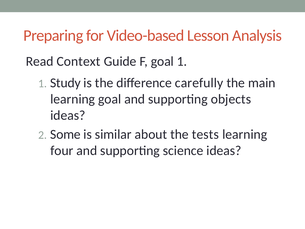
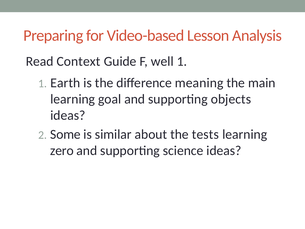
F goal: goal -> well (162, 61)
Study: Study -> Earth (65, 83)
carefully: carefully -> meaning (199, 83)
four: four -> zero (62, 150)
